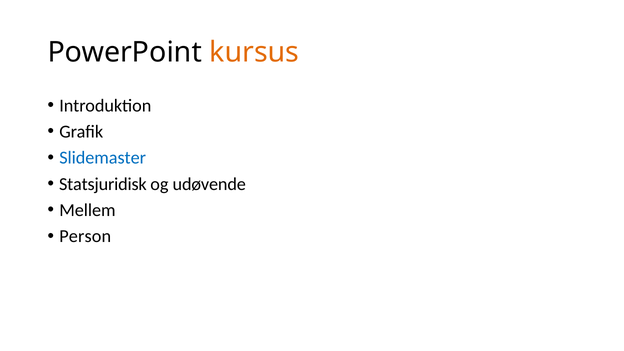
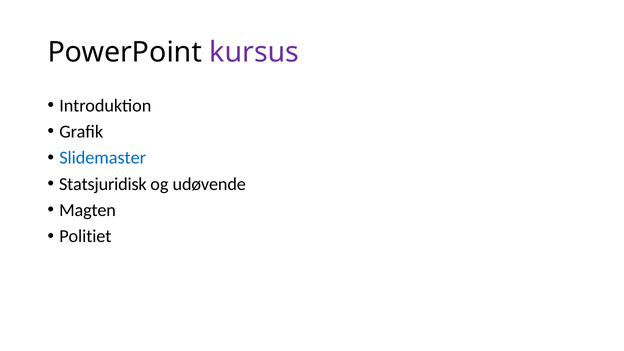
kursus colour: orange -> purple (254, 52)
Mellem: Mellem -> Magten (88, 210)
Person: Person -> Politiet (85, 236)
